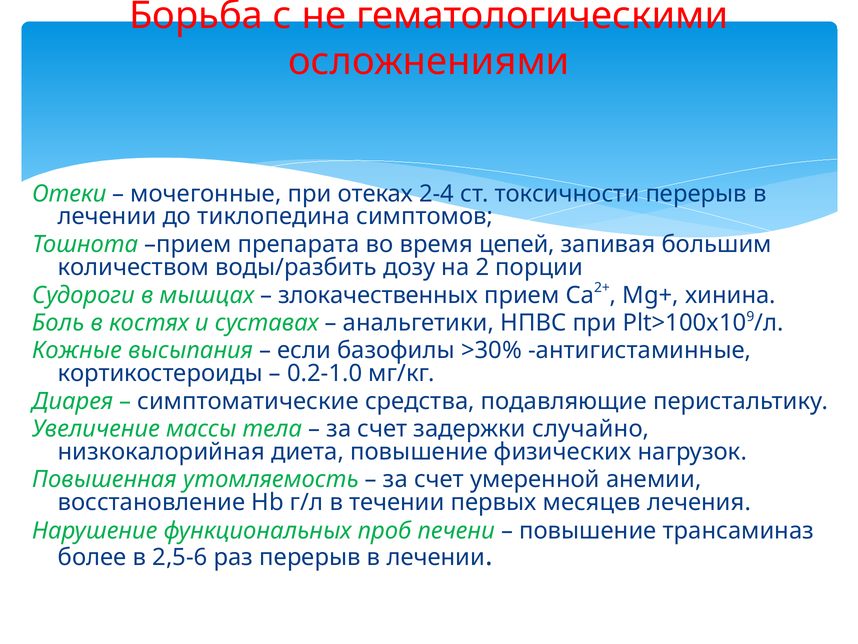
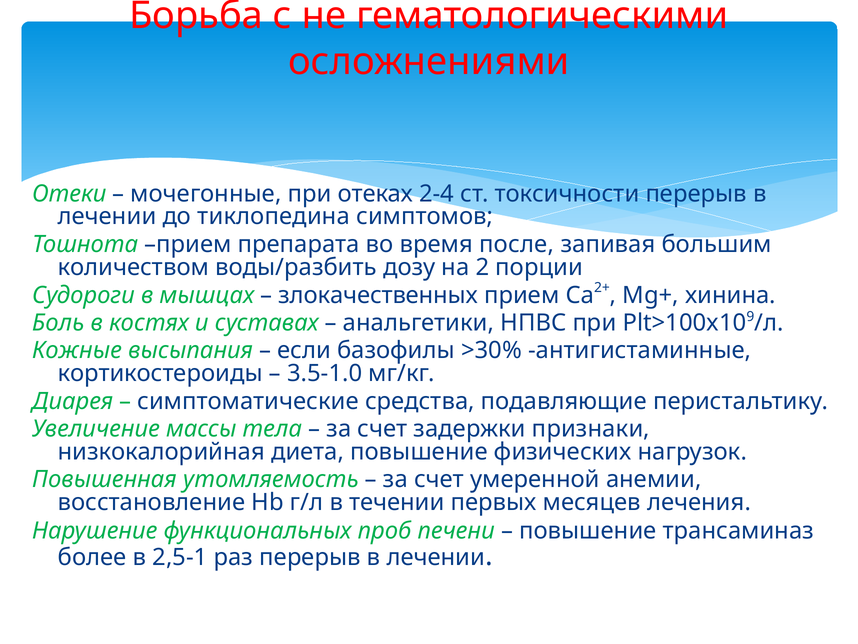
цепей: цепей -> после (517, 244)
0.2-1.0: 0.2-1.0 -> 3.5-1.0 (325, 373)
случайно: случайно -> признаки (591, 429)
2,5-6: 2,5-6 -> 2,5-1 (180, 557)
